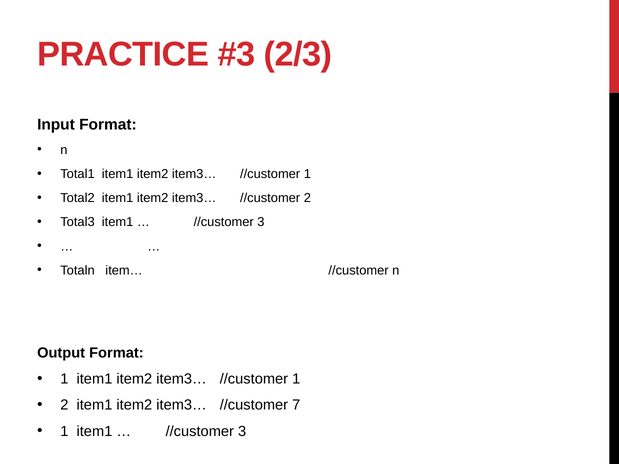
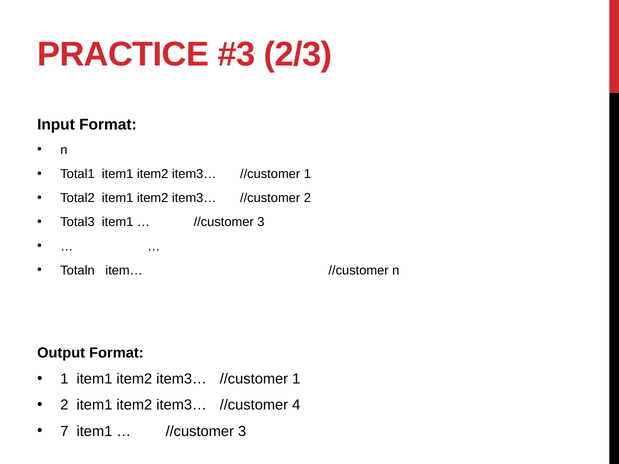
7: 7 -> 4 (296, 405)
1: 1 -> 7 (64, 431)
